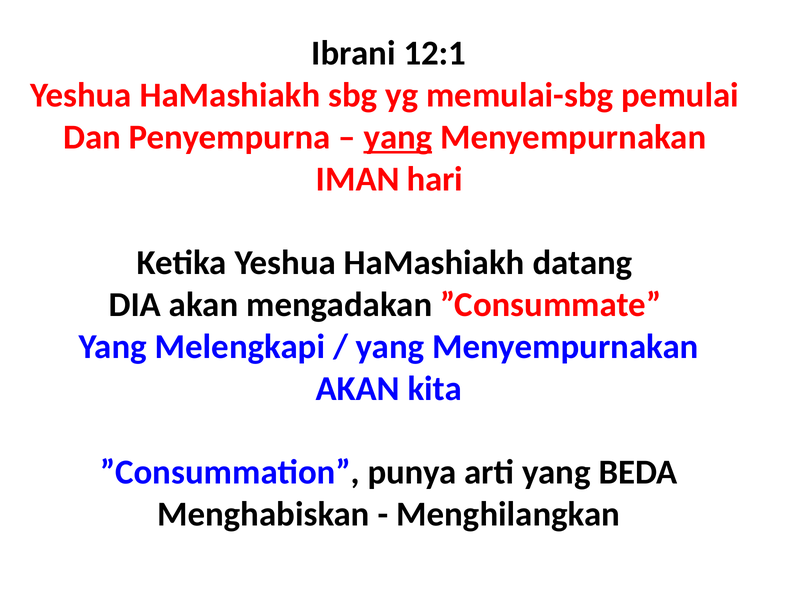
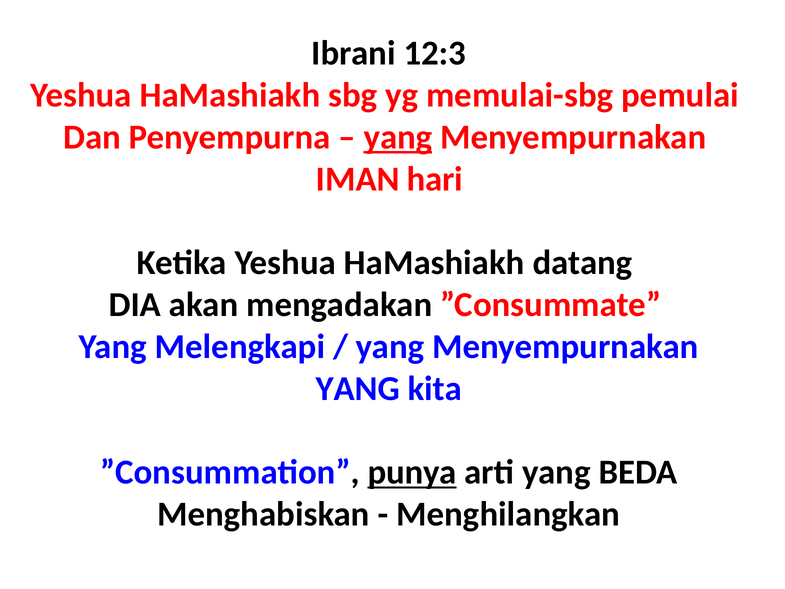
12:1: 12:1 -> 12:3 (435, 53)
AKAN: AKAN -> YANG (358, 388)
punya underline: none -> present (412, 472)
